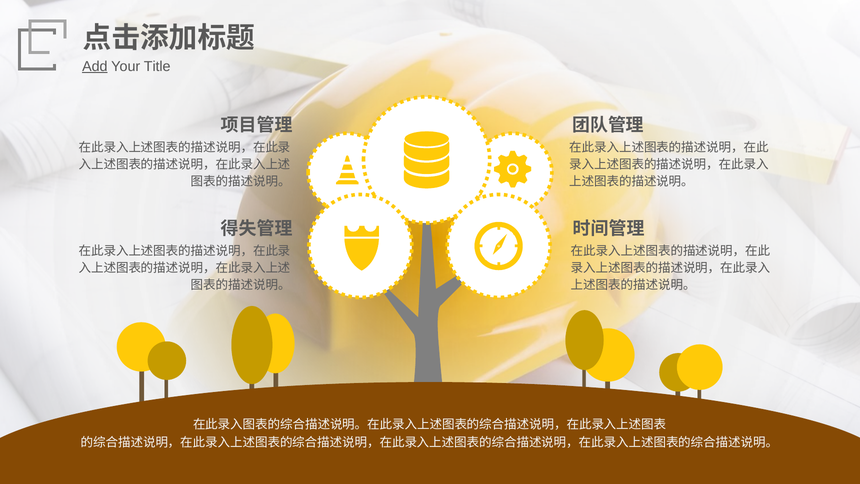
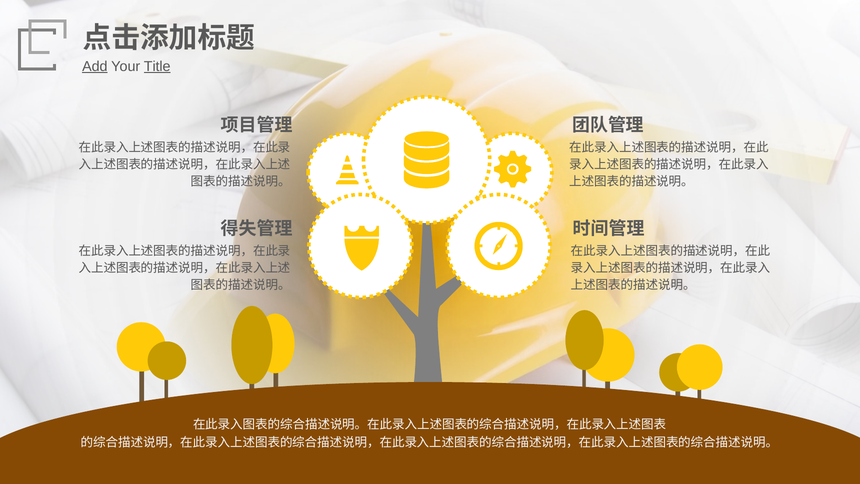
Title underline: none -> present (157, 66)
